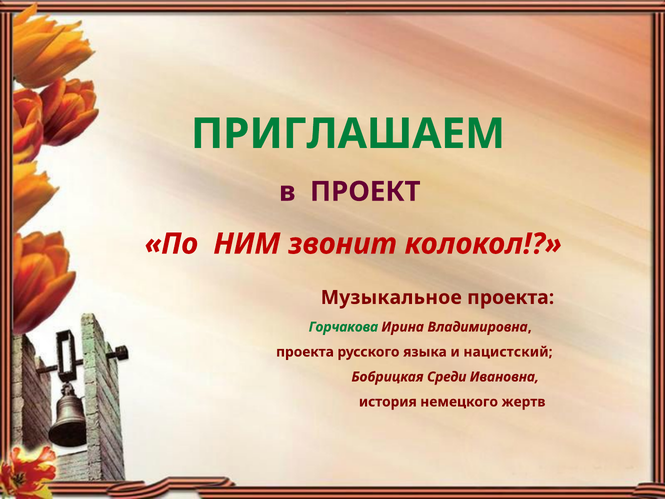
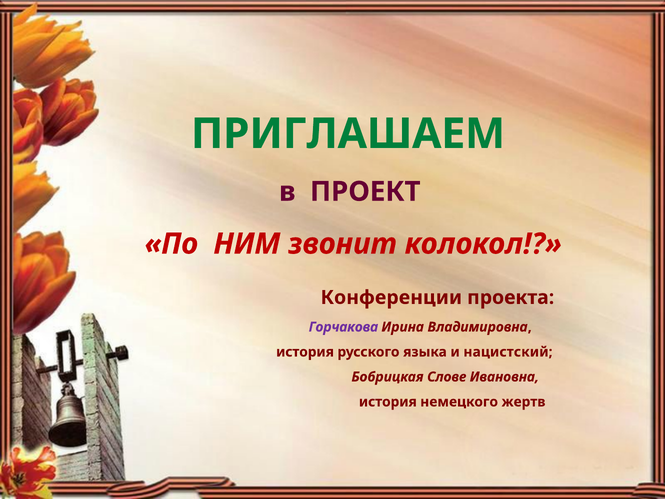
Музыкальное: Музыкальное -> Конференции (391, 297)
Горчакова colour: green -> purple (343, 327)
проекта: проекта -> история (305, 352)
Среди: Среди -> Слове (447, 377)
